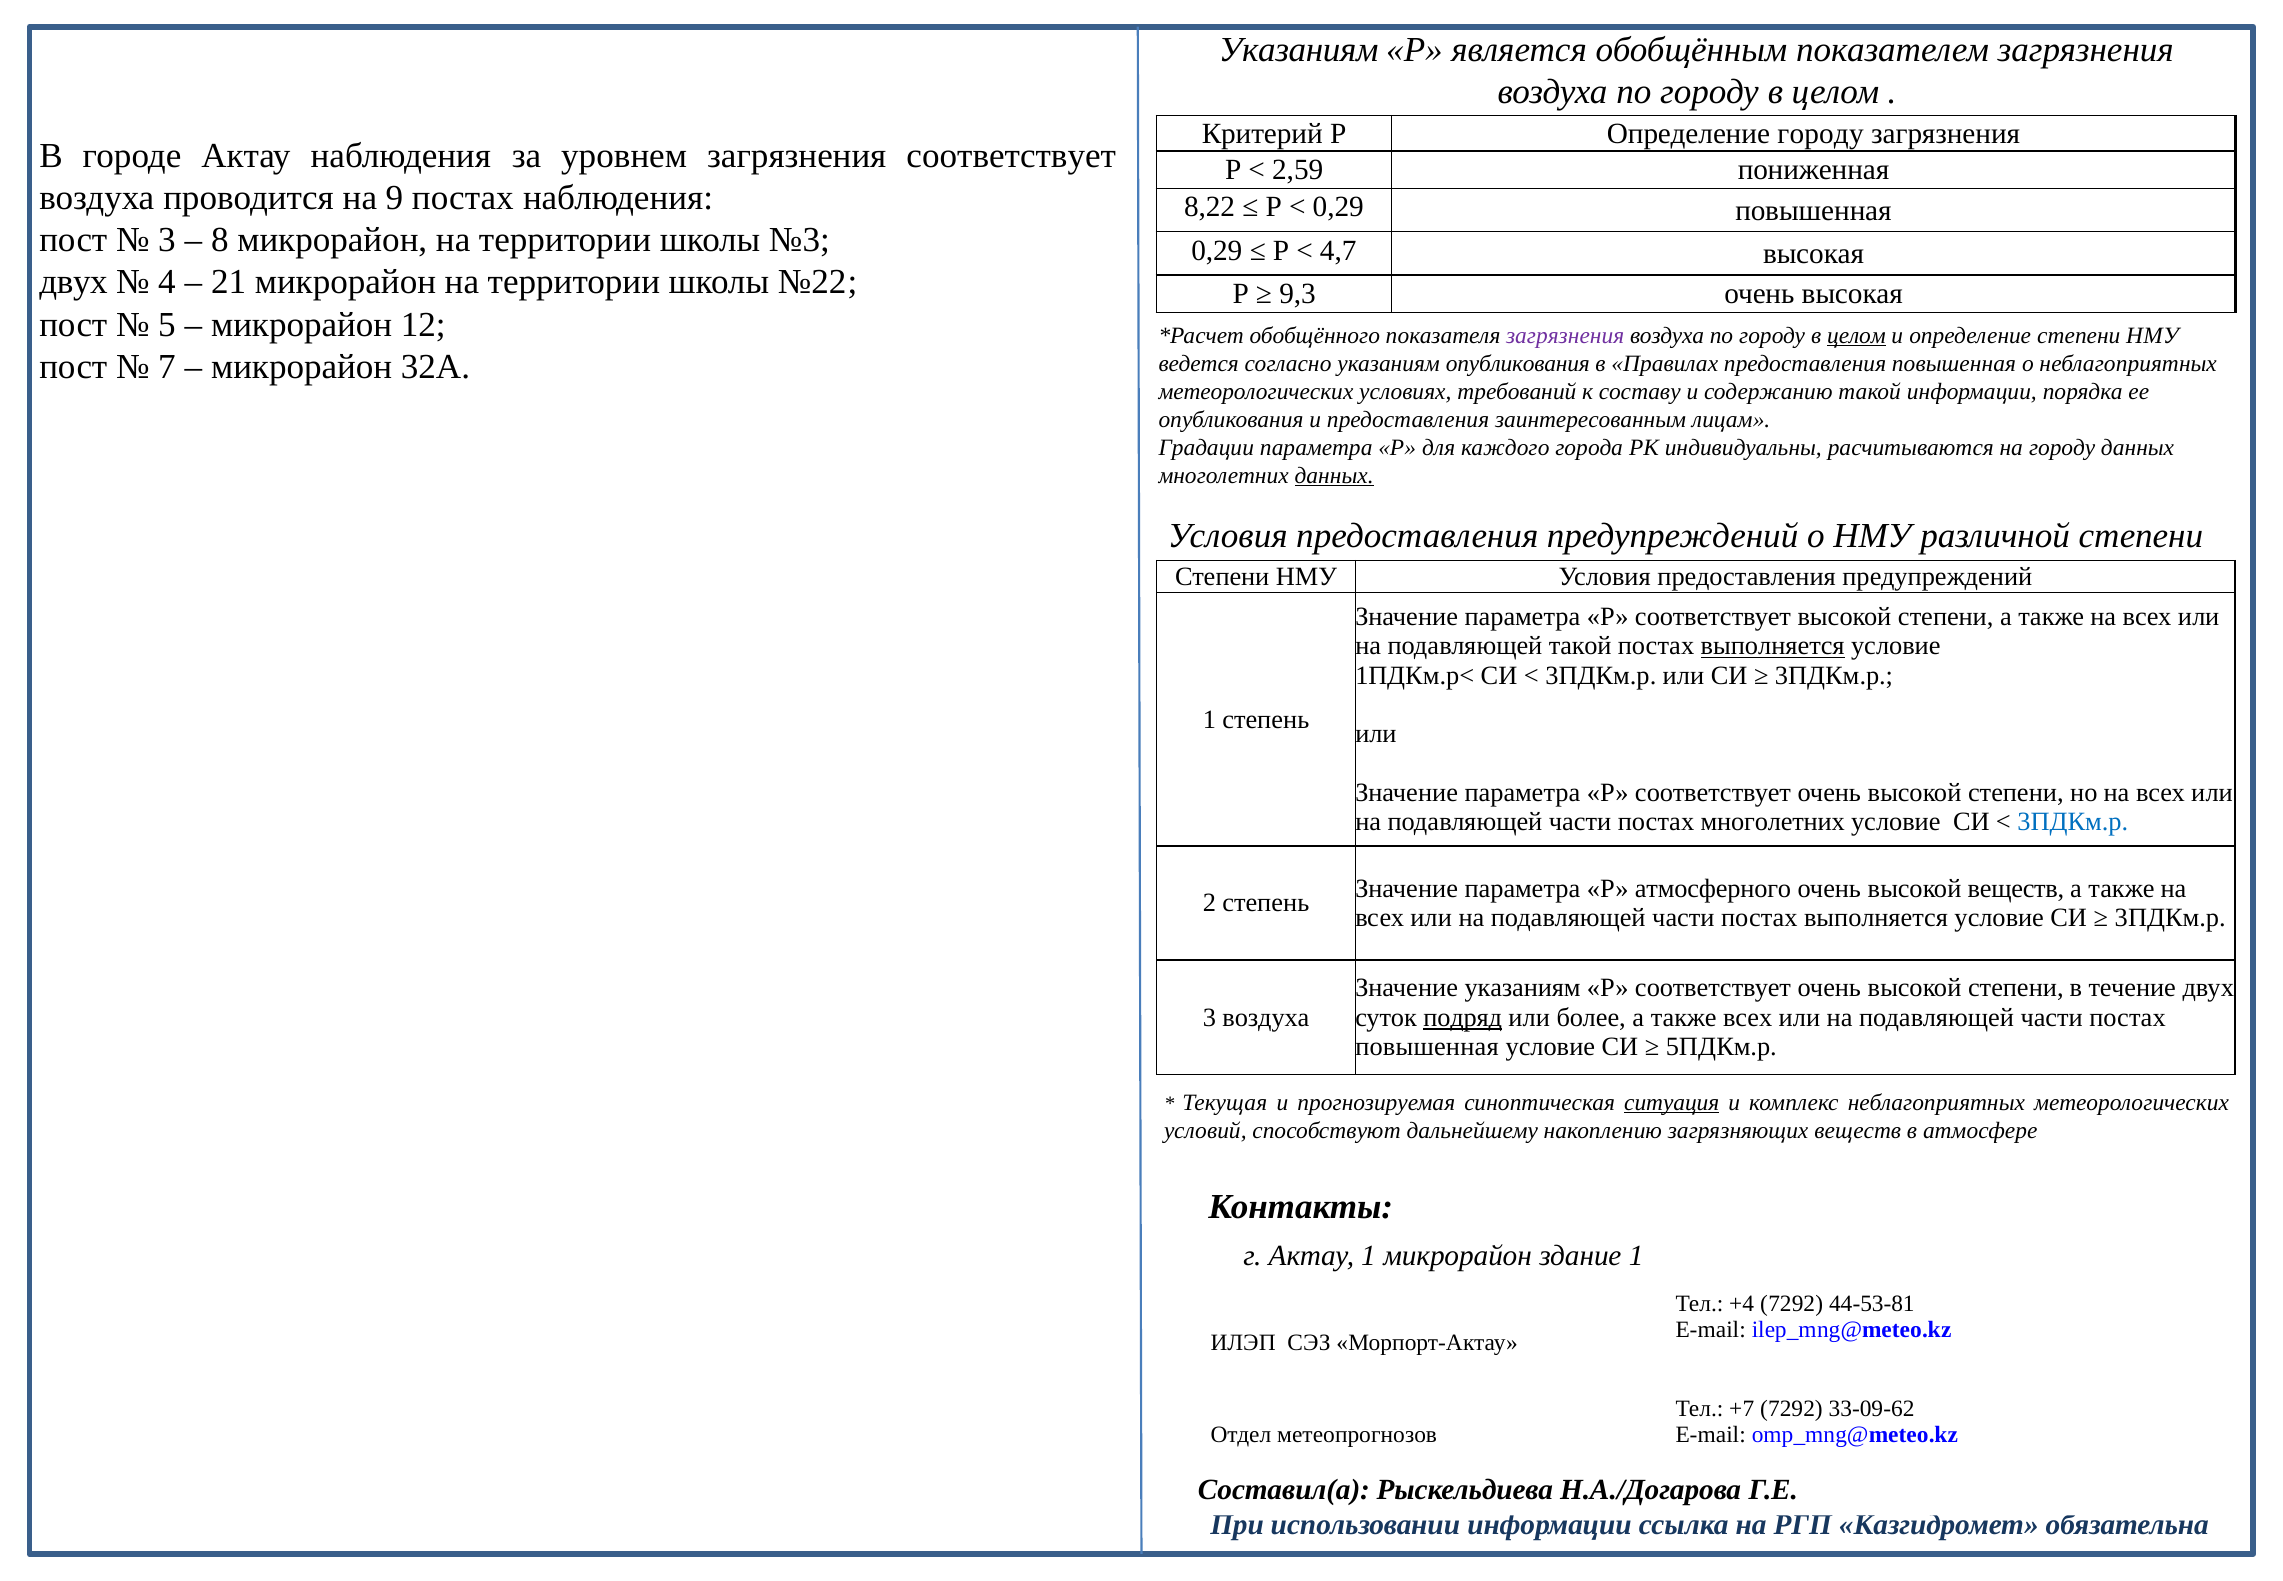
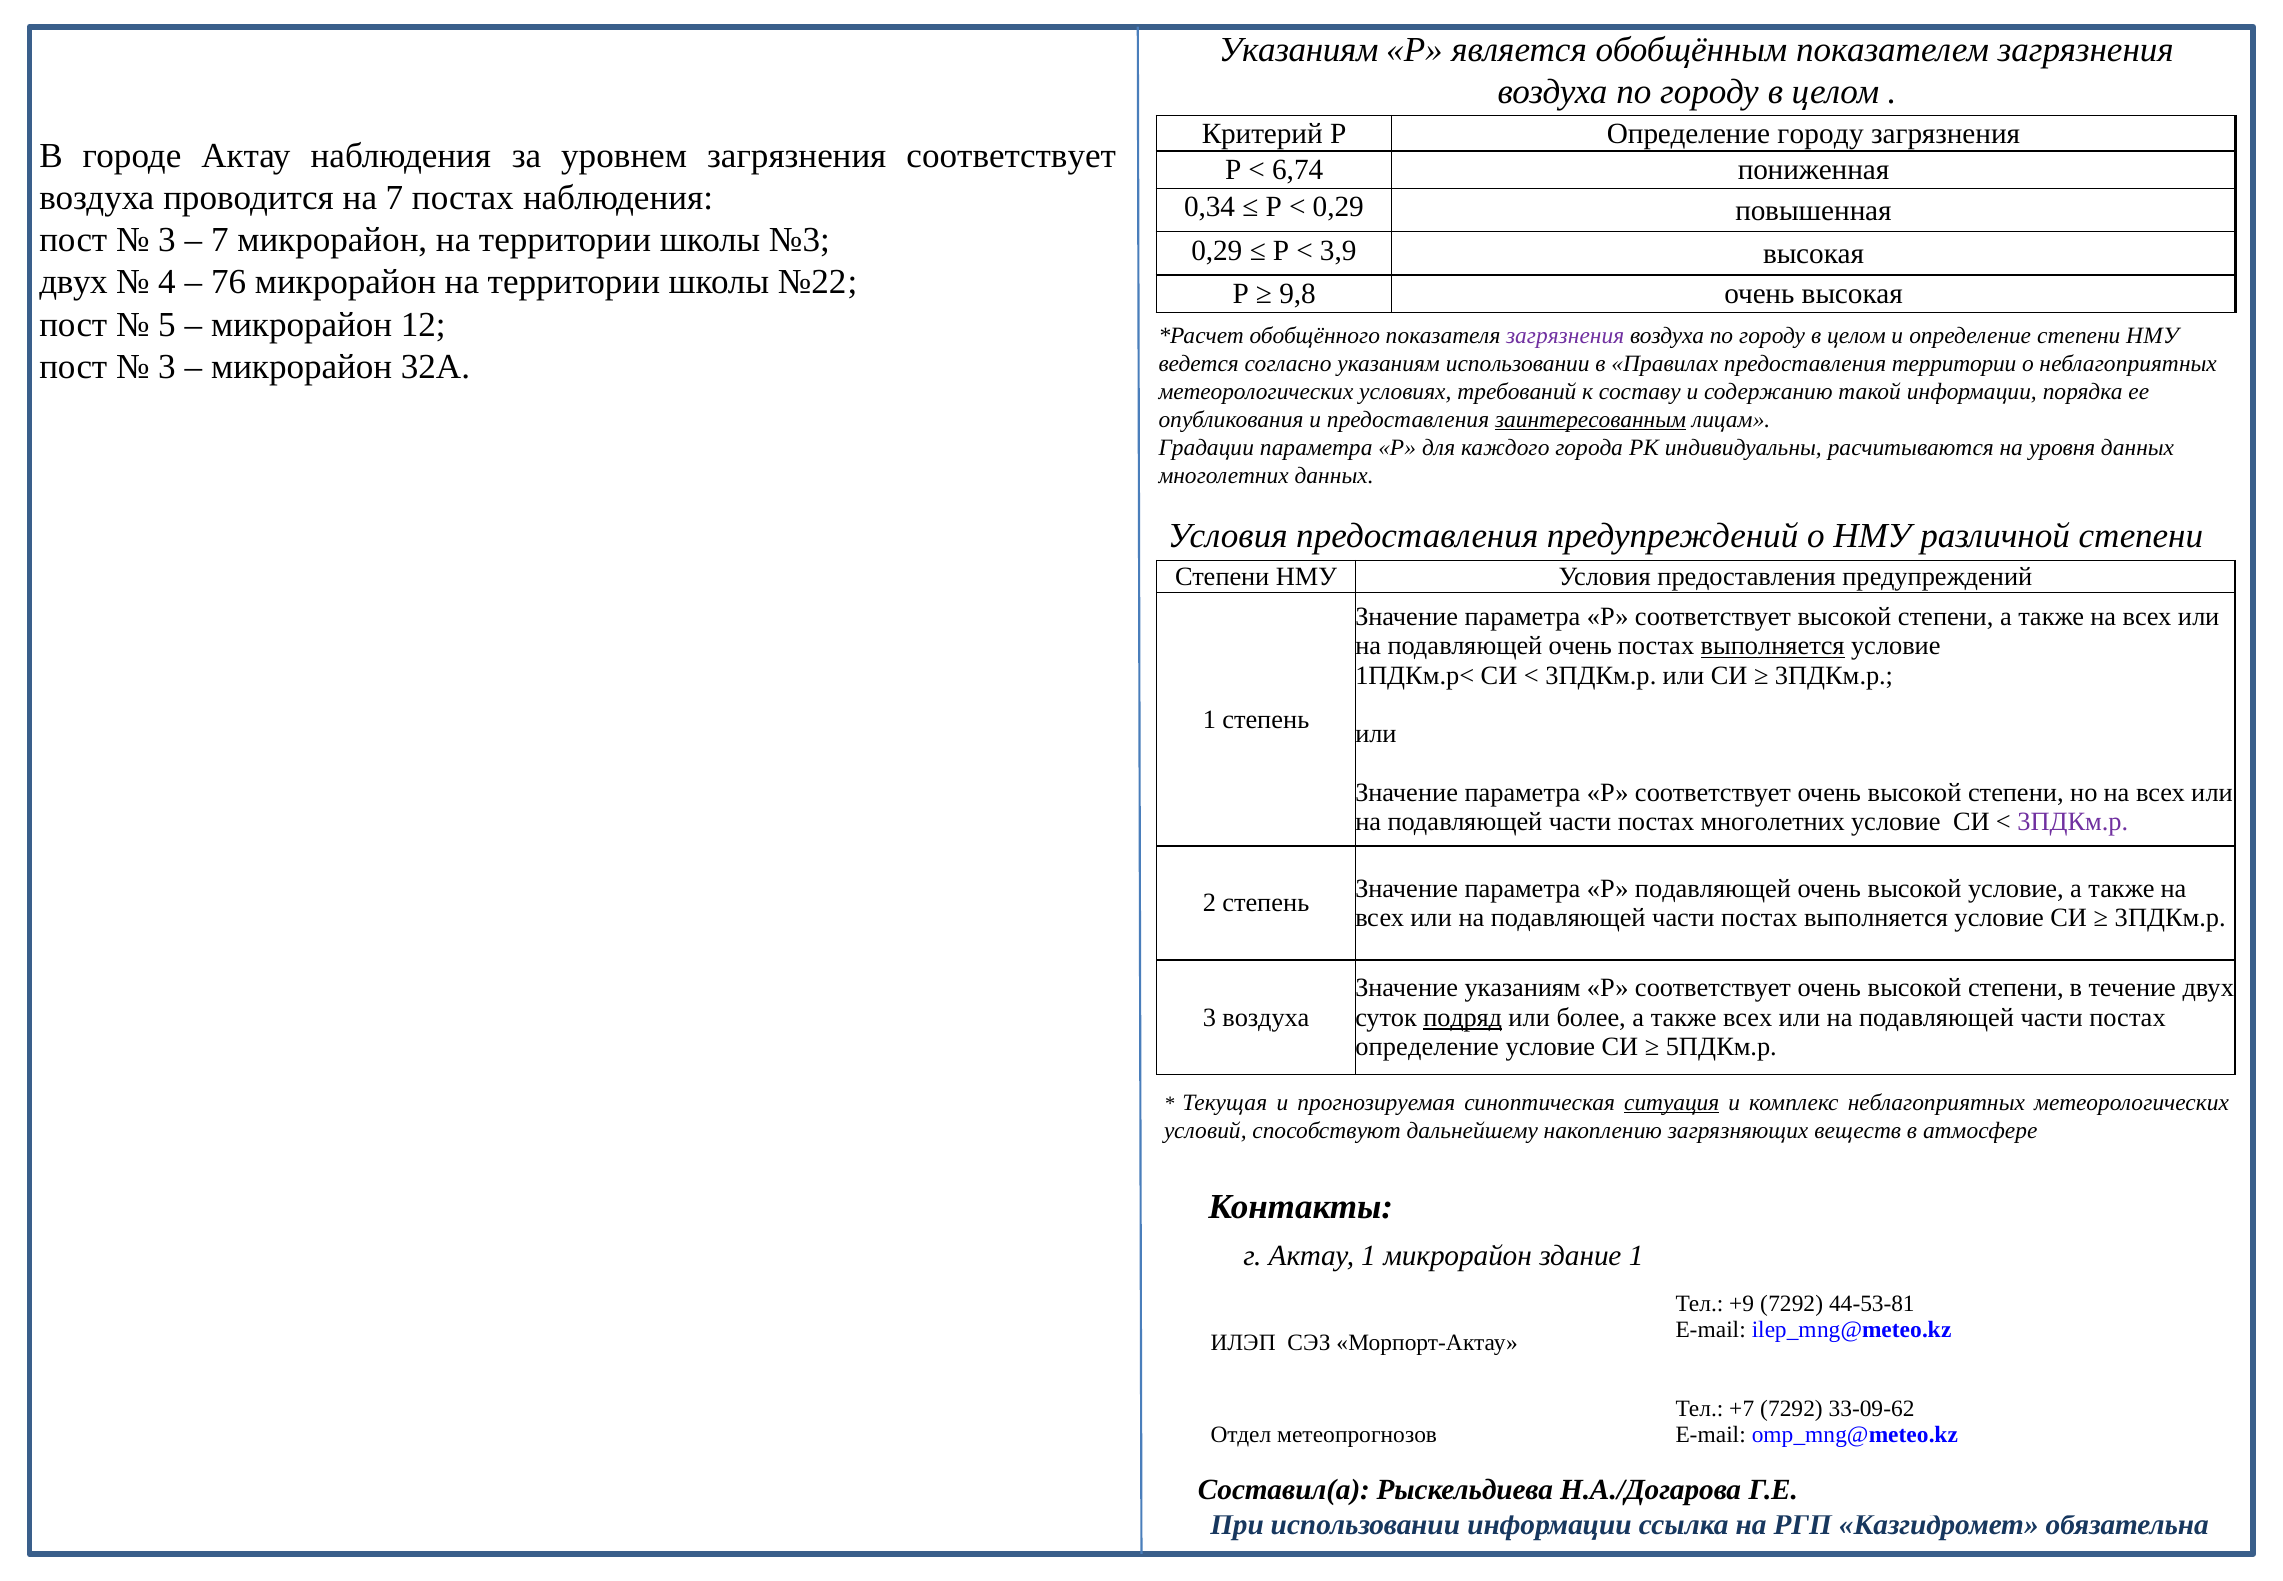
2,59: 2,59 -> 6,74 (1298, 169)
на 9: 9 -> 7 (394, 198)
8,22: 8,22 -> 0,34 (1210, 207)
8: 8 -> 7 (220, 240)
4,7: 4,7 -> 3,9 (1338, 250)
21: 21 -> 76 (229, 282)
9,3: 9,3 -> 9,8 (1298, 293)
целом underline: present -> none (1856, 335)
7: 7 -> 3 (167, 367)
указаниям опубликования: опубликования -> использовании (1518, 363)
предоставления повышенная: повышенная -> территории (1954, 363)
заинтересованным underline: none -> present (1591, 419)
на городу: городу -> уровня (2062, 448)
данных underline: present -> none (1334, 476)
на подавляющей такой: такой -> очень (1580, 646)
3ПДКм.р colour: blue -> purple (2073, 821)
Р атмосферного: атмосферного -> подавляющей (1713, 888)
высокой веществ: веществ -> условие (2016, 888)
повышенная: повышенная -> определение (1427, 1046)
+4: +4 -> +9 (1742, 1303)
